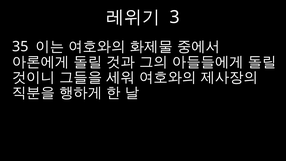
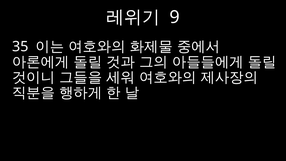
3: 3 -> 9 (175, 17)
